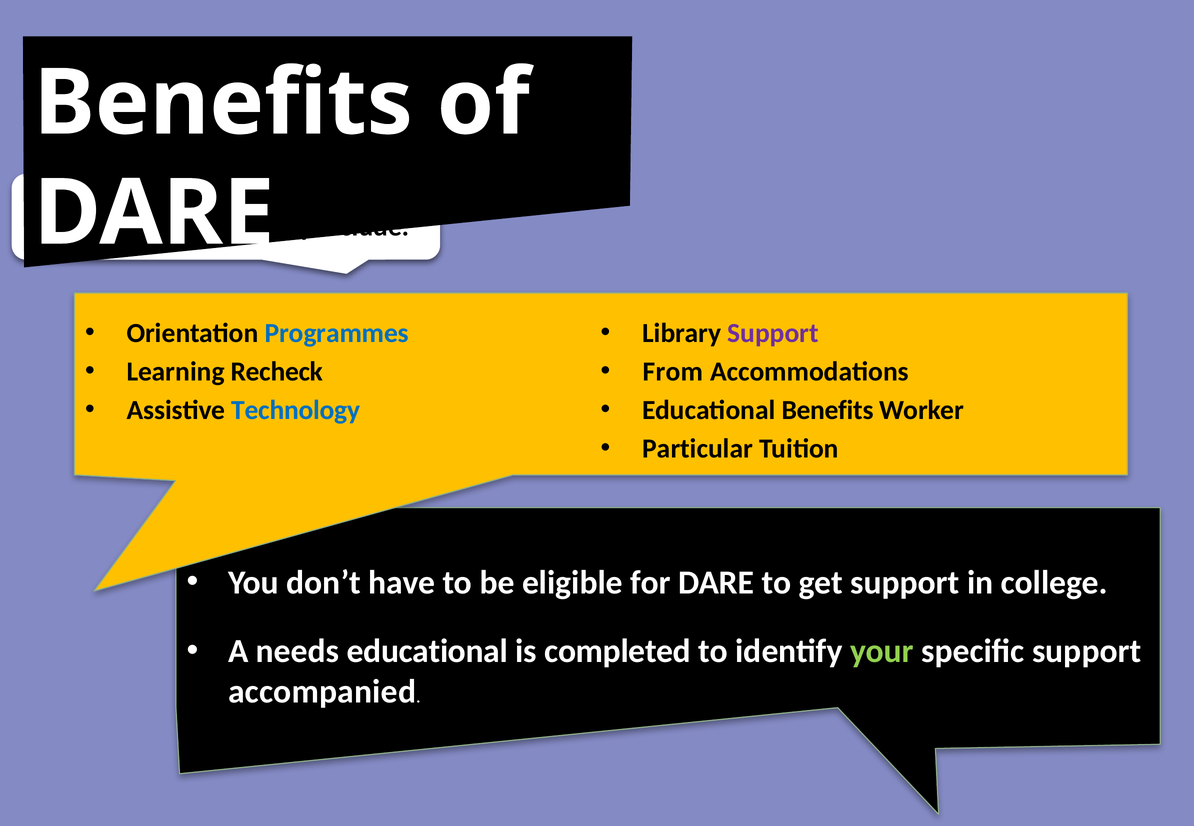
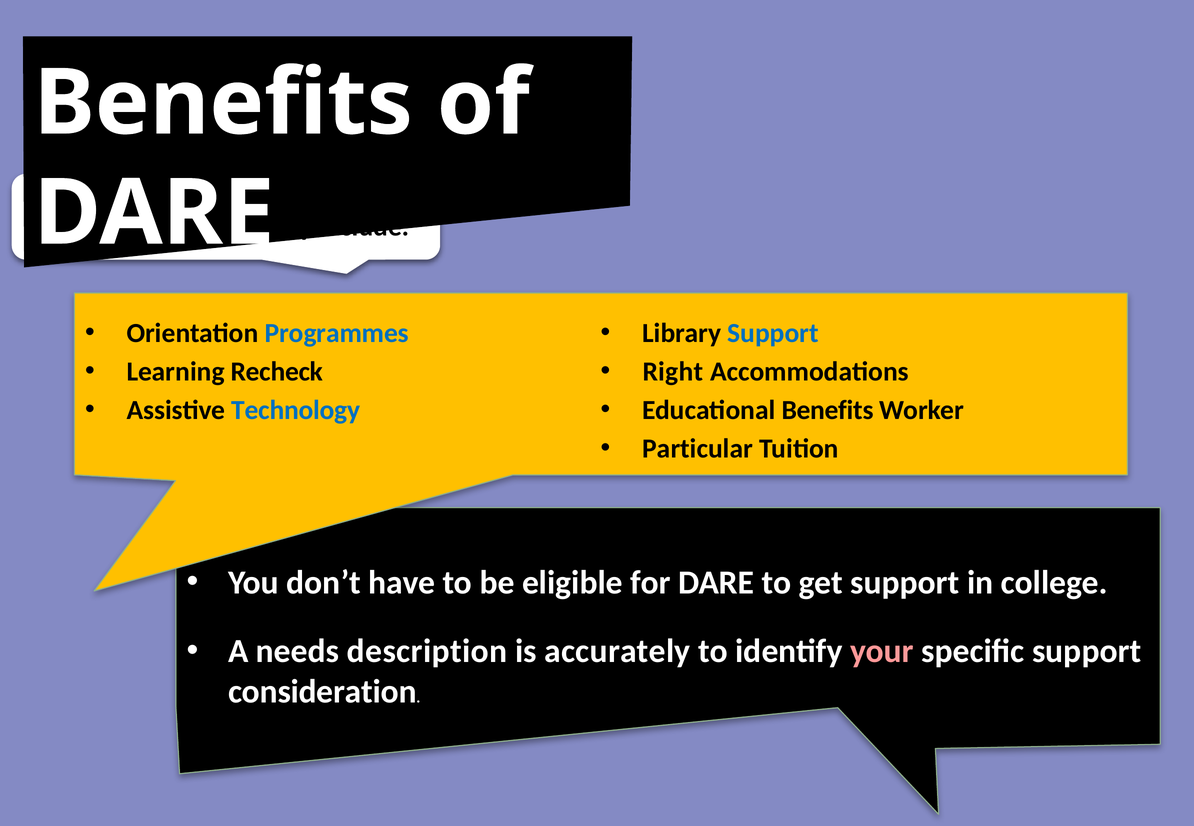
Support colour: purple -> blue (773, 333)
From: From -> Right (673, 372)
needs educational: educational -> description (427, 652)
completed: completed -> accurately (617, 652)
your colour: light green -> pink (882, 652)
accompanied: accompanied -> consideration (322, 692)
